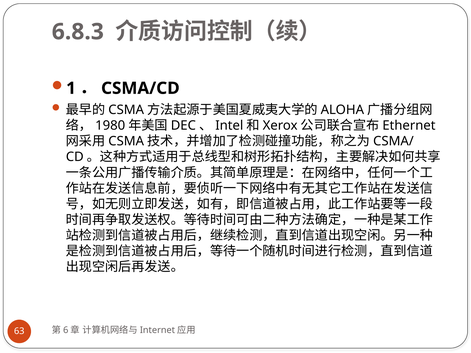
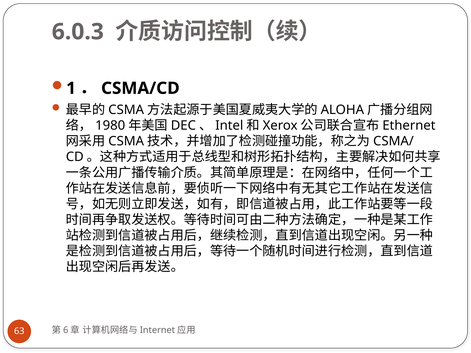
6.8.3: 6.8.3 -> 6.0.3 (78, 32)
